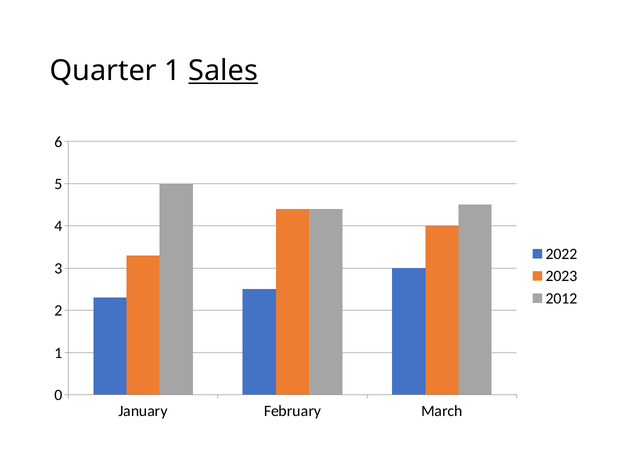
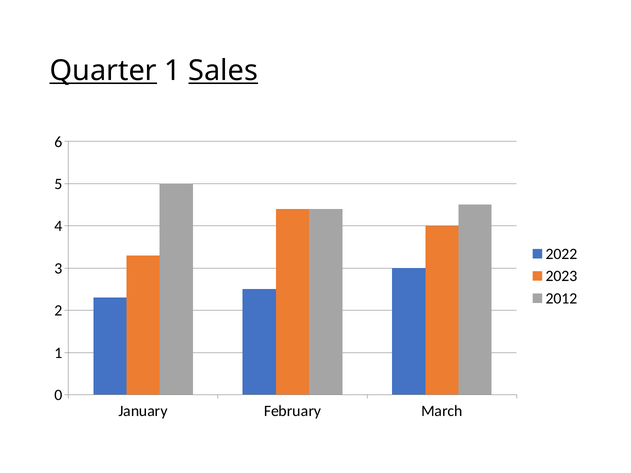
Quarter underline: none -> present (103, 71)
